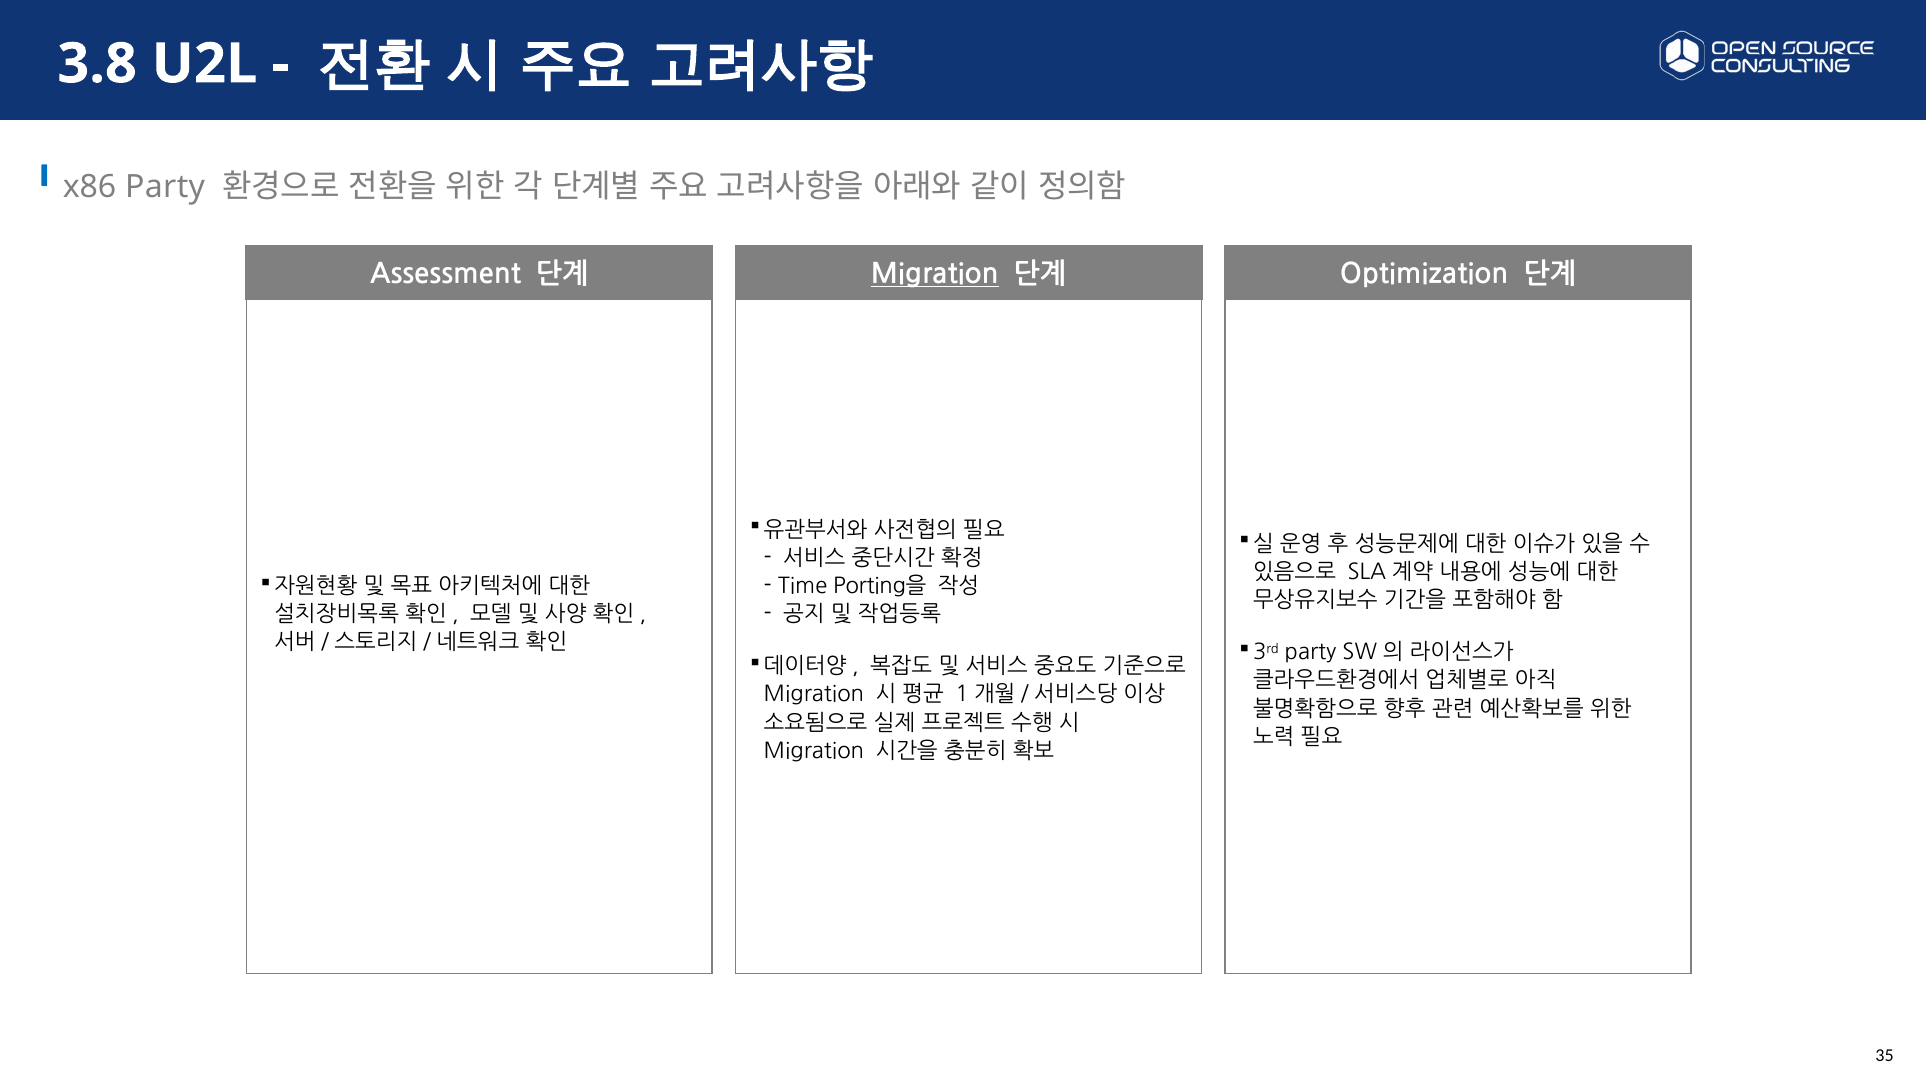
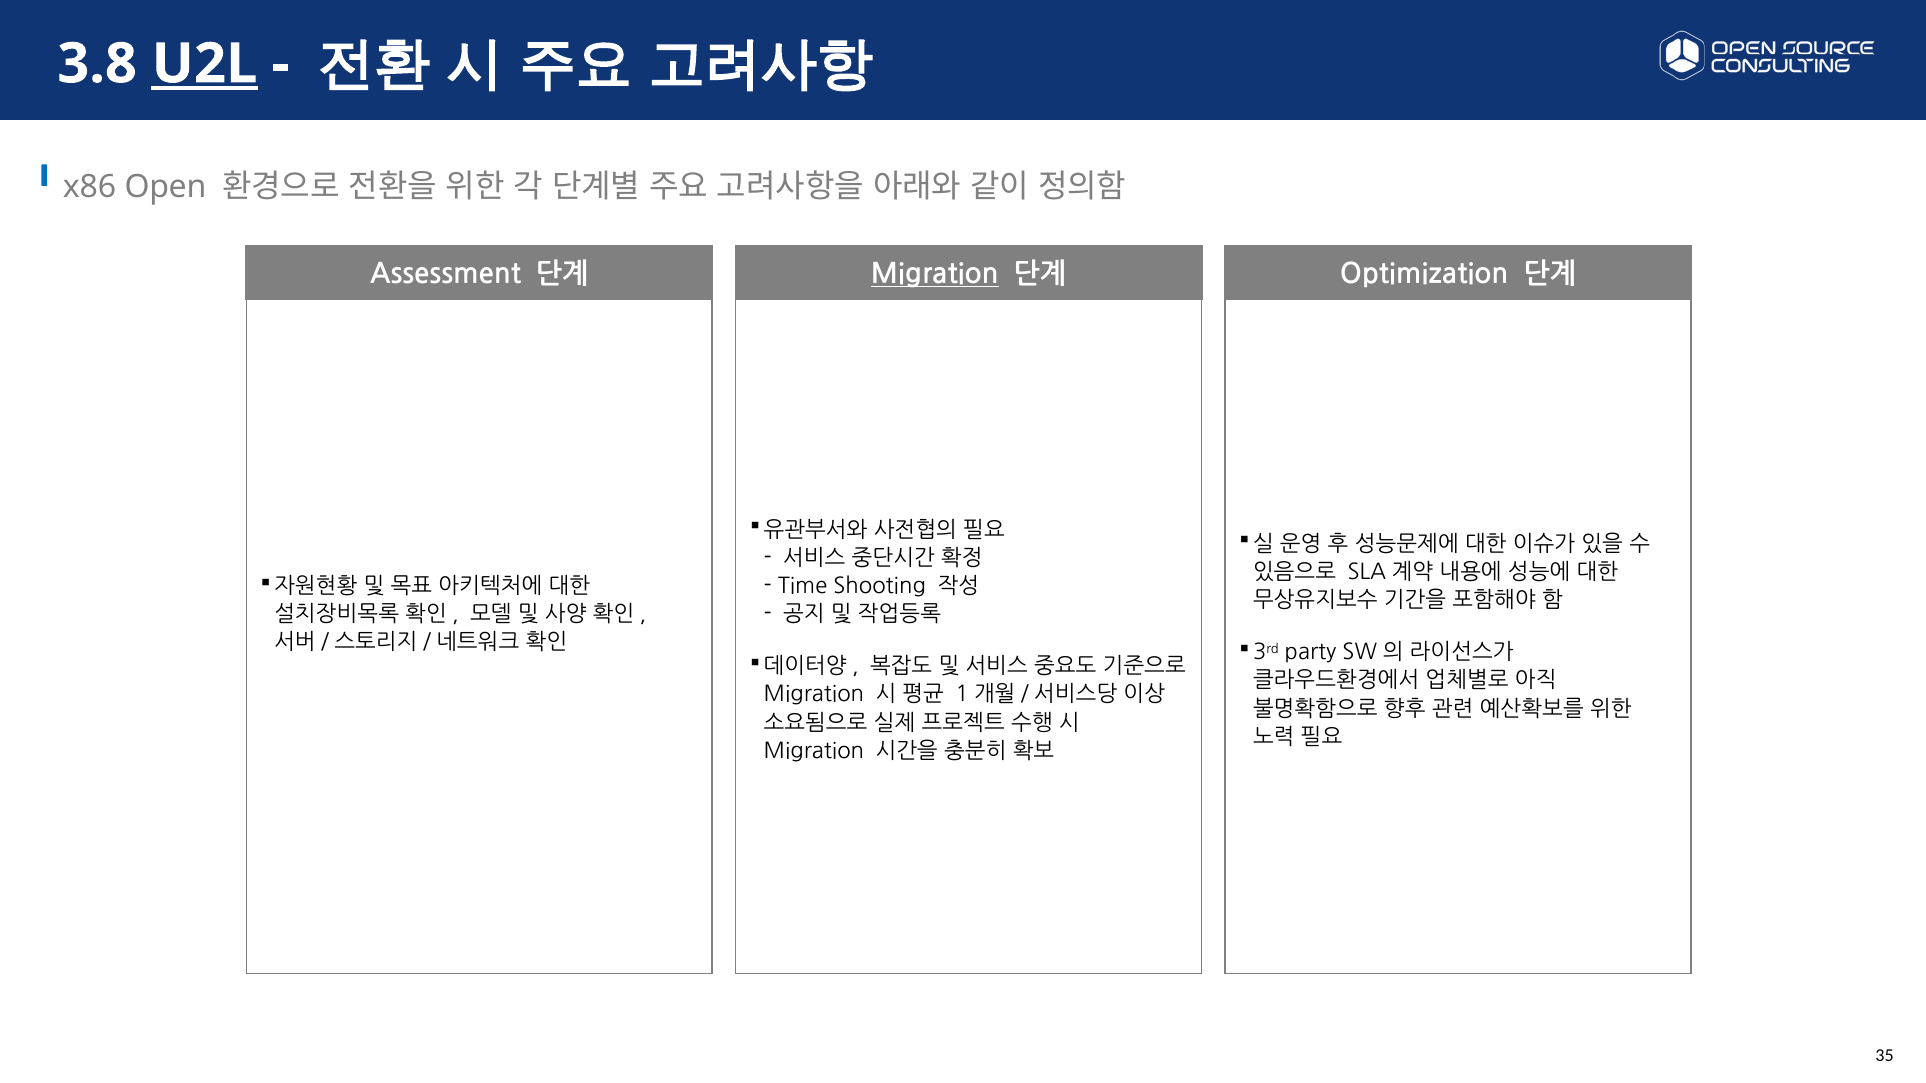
U2L underline: none -> present (205, 64)
x86 Party: Party -> Open (165, 187)
Porting을: Porting을 -> Shooting (880, 587)
